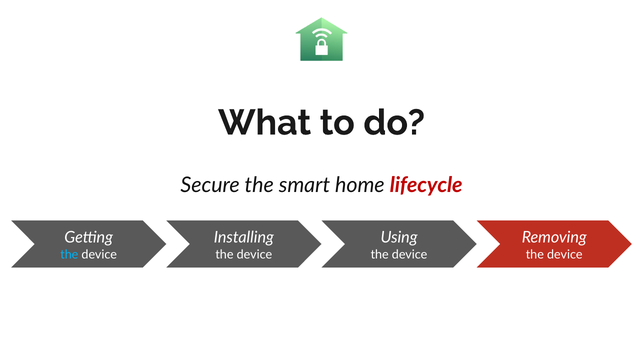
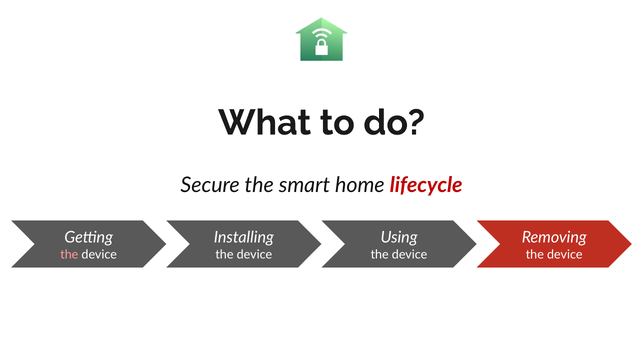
the colour: light blue -> pink (69, 254)
